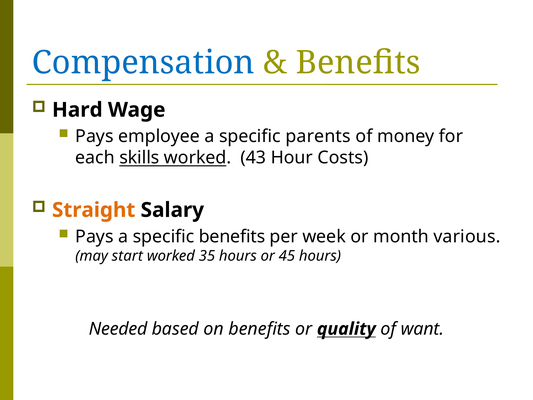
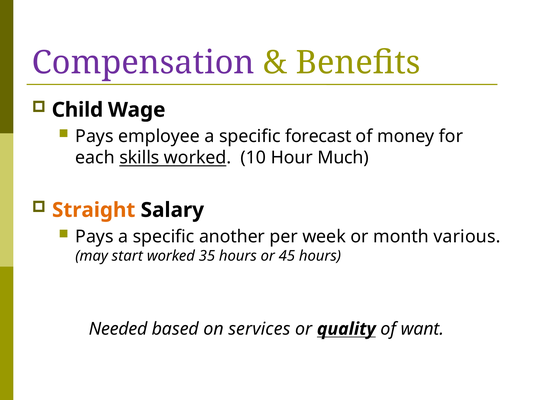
Compensation colour: blue -> purple (143, 63)
Hard: Hard -> Child (77, 110)
parents: parents -> forecast (318, 136)
43: 43 -> 10 (253, 158)
Costs: Costs -> Much (343, 158)
specific benefits: benefits -> another (232, 236)
on benefits: benefits -> services (259, 329)
